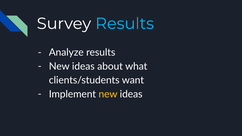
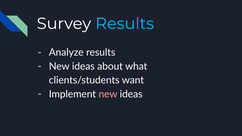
new colour: yellow -> pink (108, 94)
